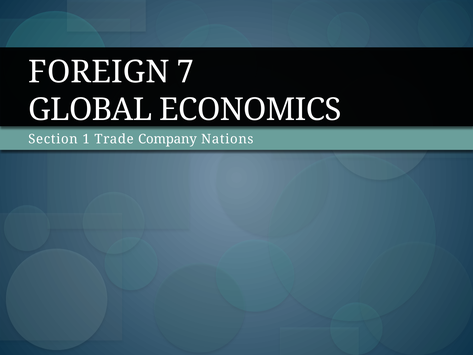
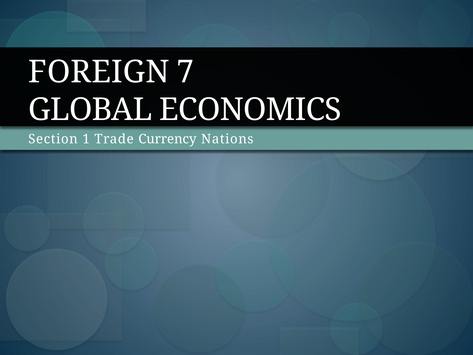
Company: Company -> Currency (167, 139)
